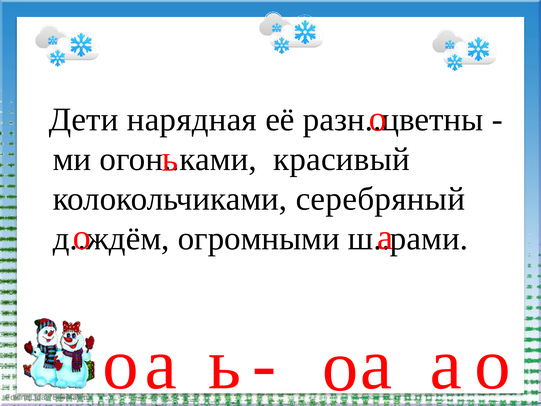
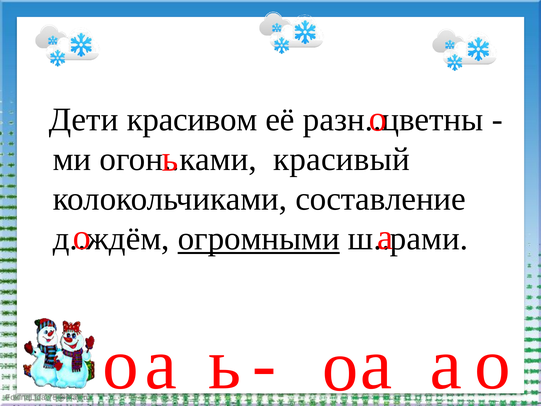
нарядная: нарядная -> красивом (192, 120)
серебряный: серебряный -> составление (381, 199)
огромными underline: none -> present (259, 239)
